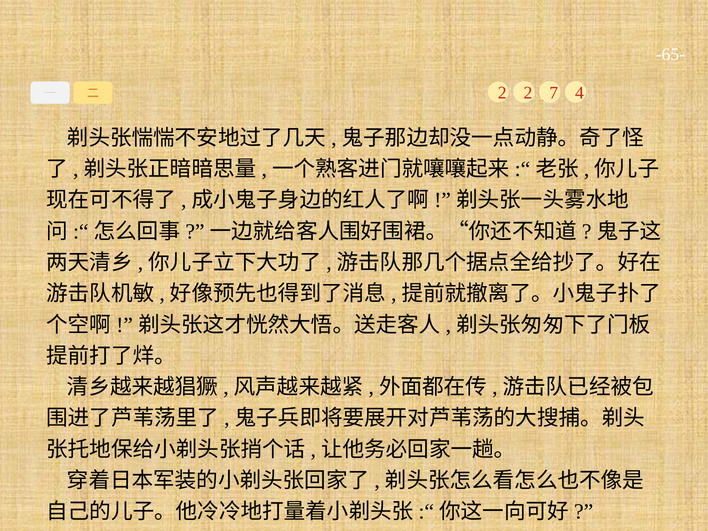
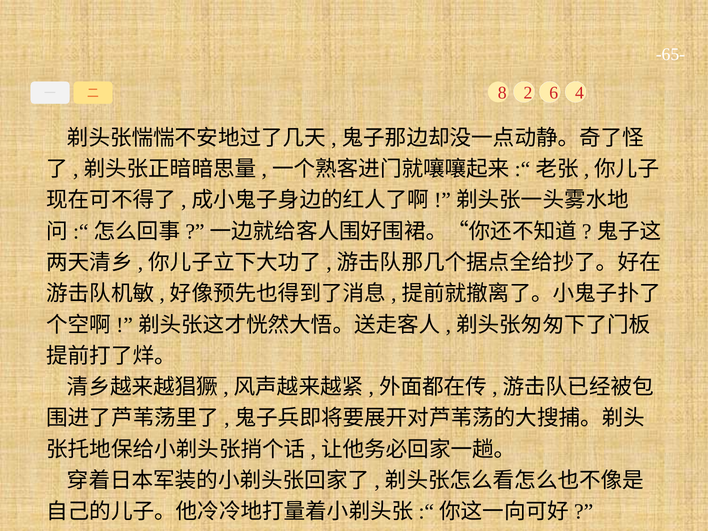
2: 2 -> 8 (502, 93)
7: 7 -> 6 (554, 93)
